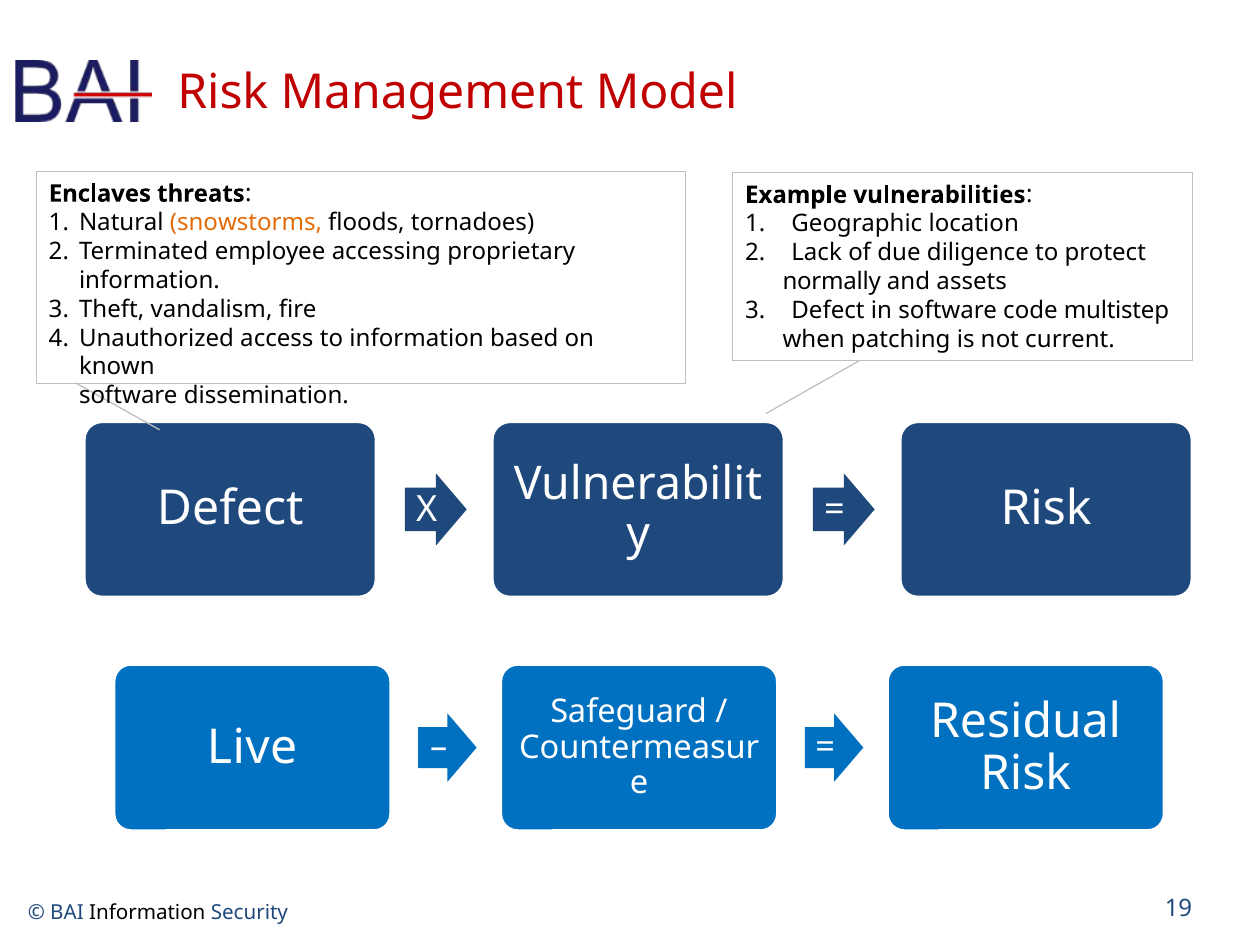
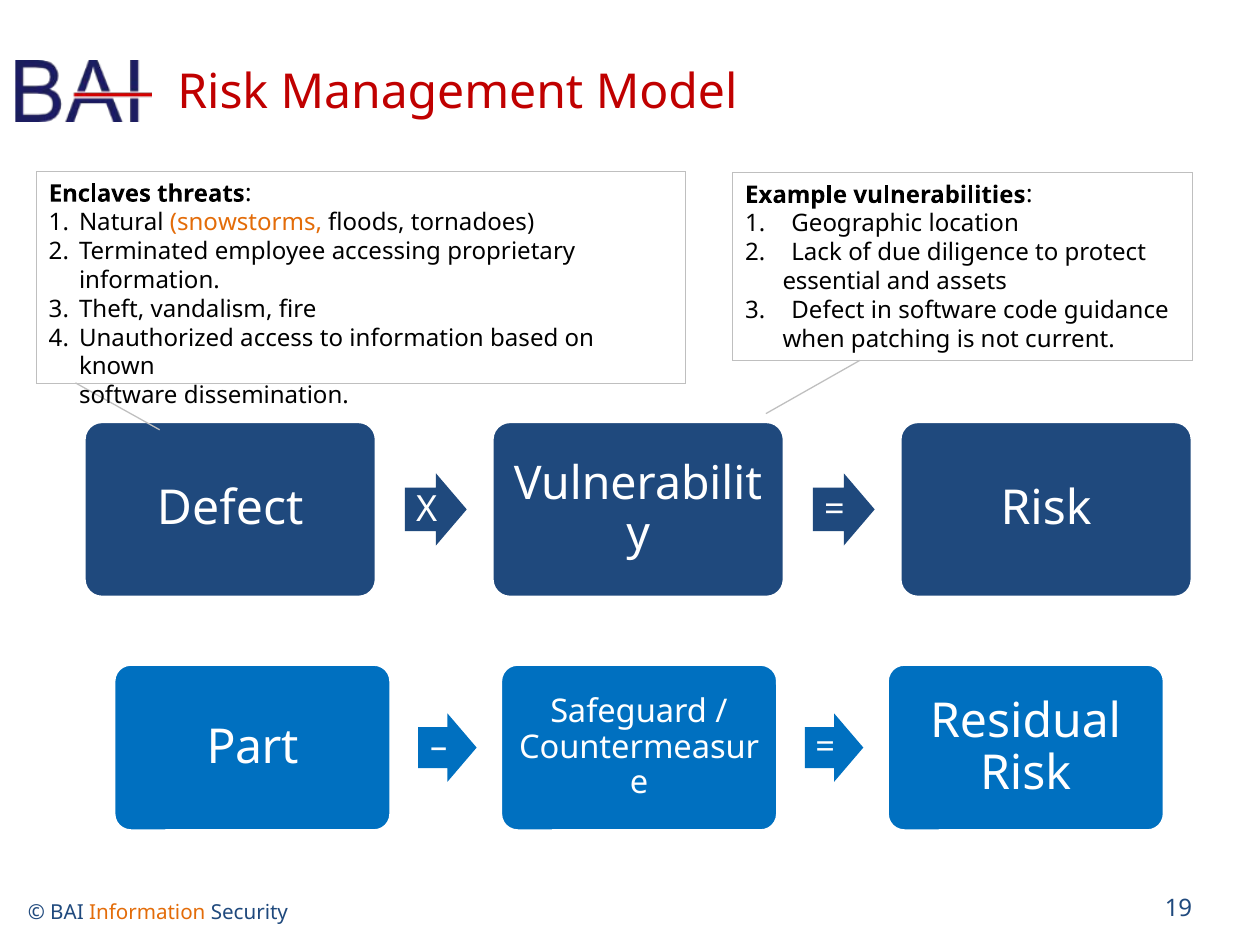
normally: normally -> essential (832, 282)
multistep: multistep -> guidance (1116, 310)
Live: Live -> Part (253, 747)
Information colour: black -> orange (147, 913)
